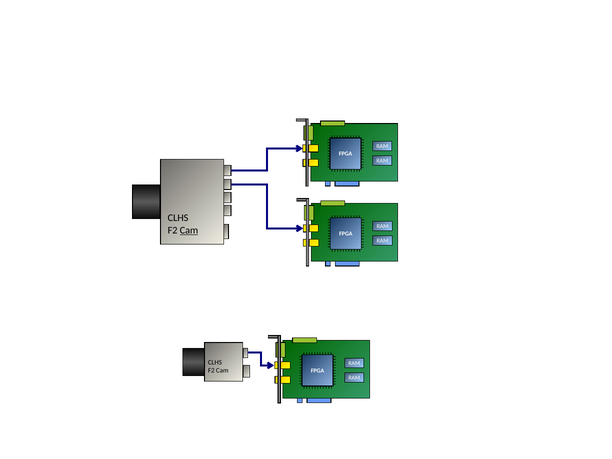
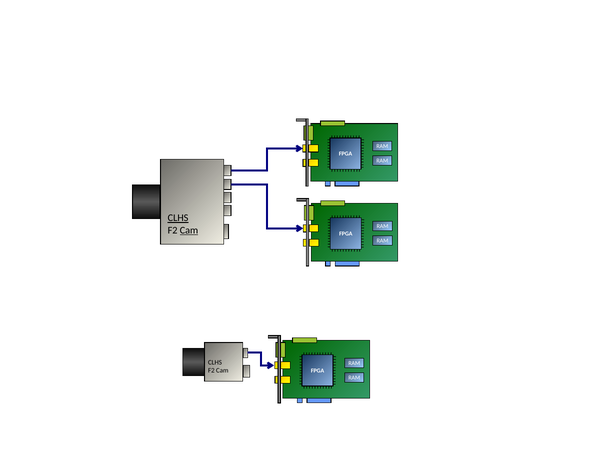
CLHS underline: none -> present (178, 218)
